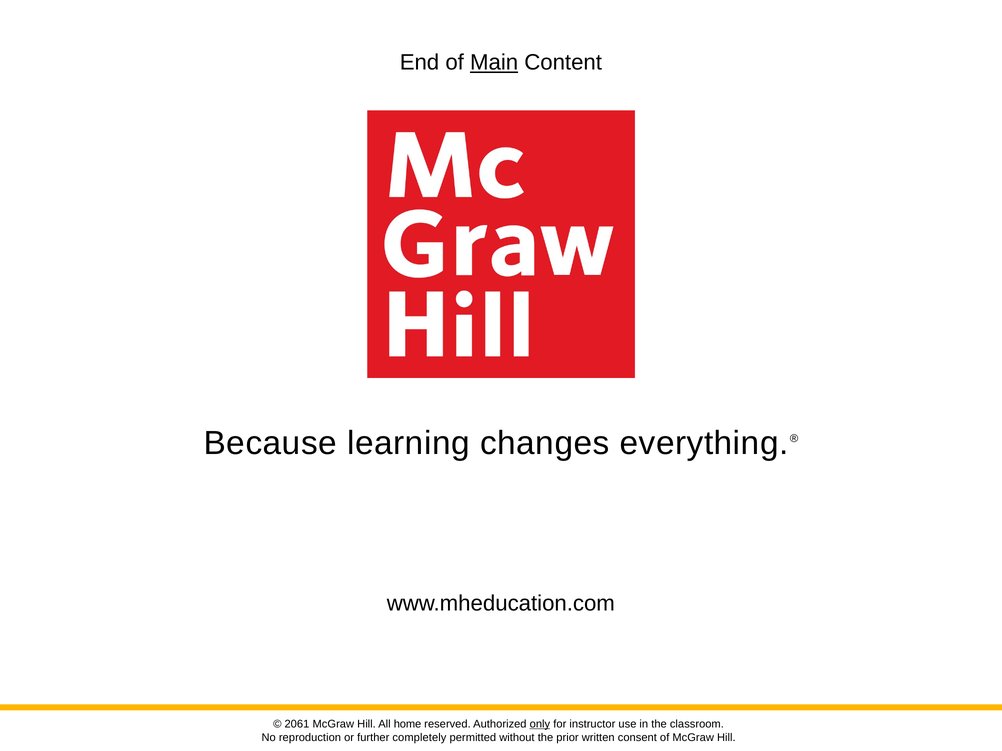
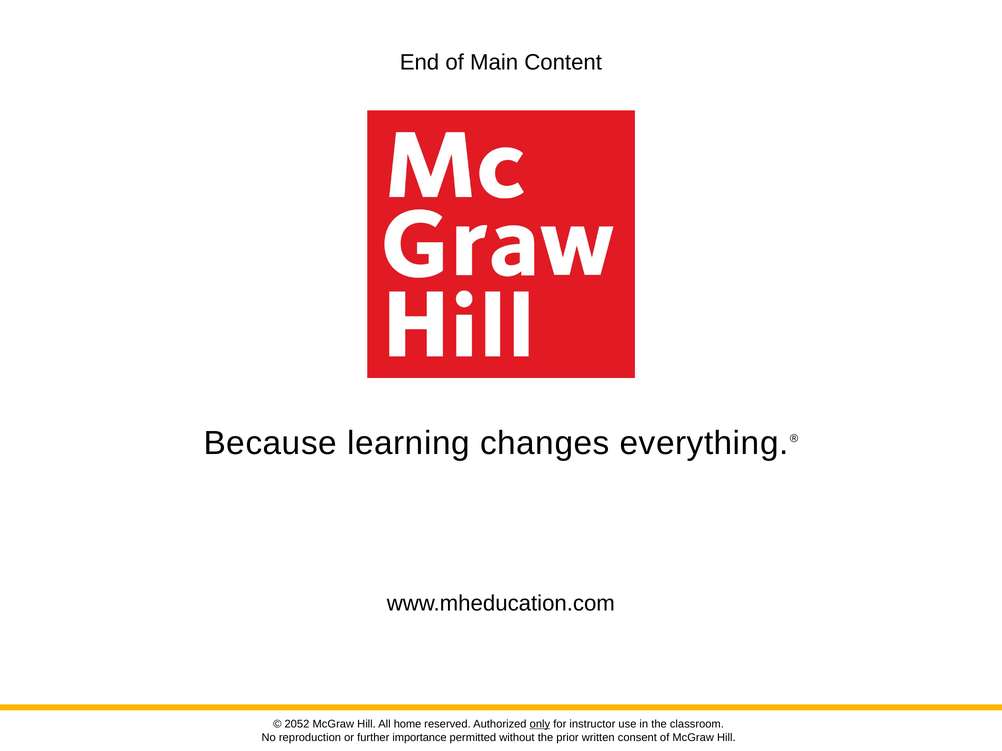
Main underline: present -> none (494, 63)
2061: 2061 -> 2052 (297, 725)
completely: completely -> importance (420, 738)
